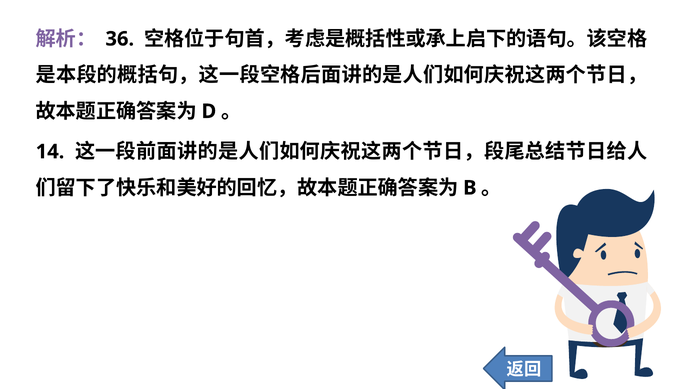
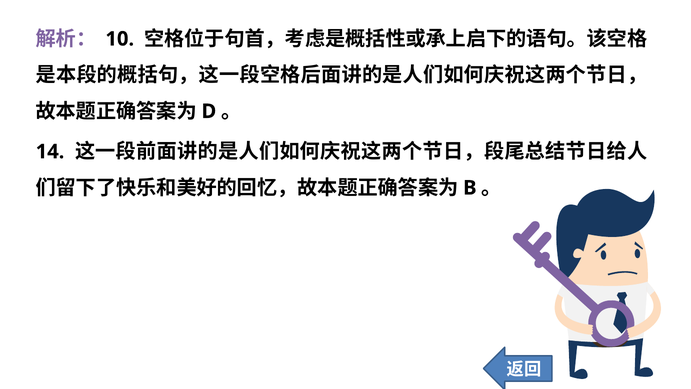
36: 36 -> 10 (120, 39)
